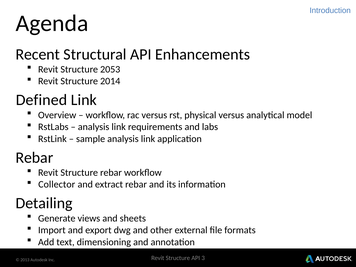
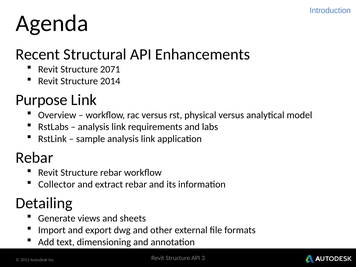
2053: 2053 -> 2071 (110, 69)
Defined: Defined -> Purpose (42, 100)
